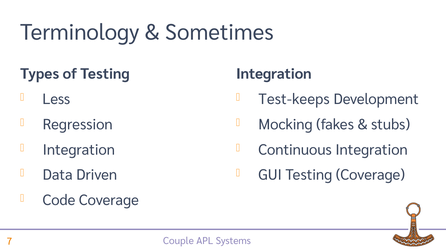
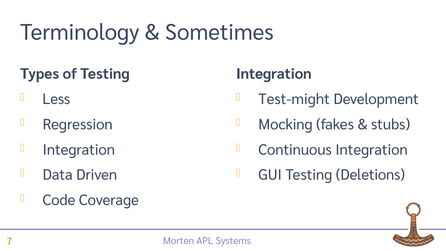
Test-keeps: Test-keeps -> Test-might (294, 99)
Testing Coverage: Coverage -> Deletions (370, 175)
Couple: Couple -> Morten (179, 241)
